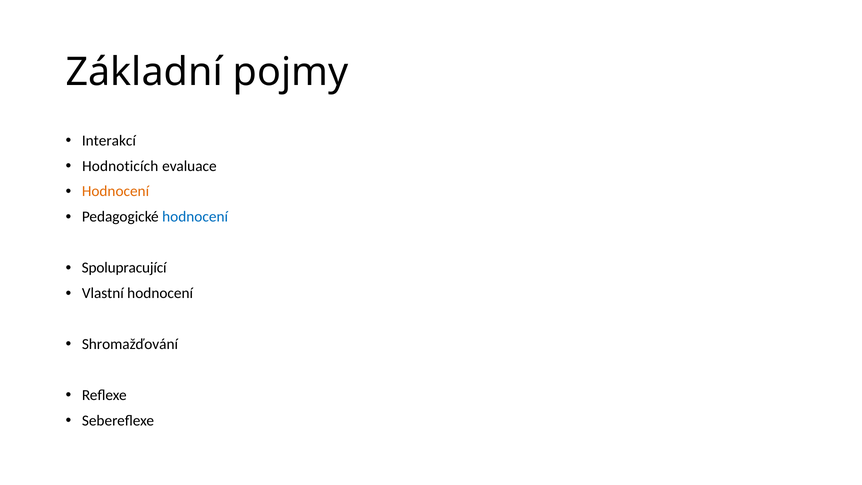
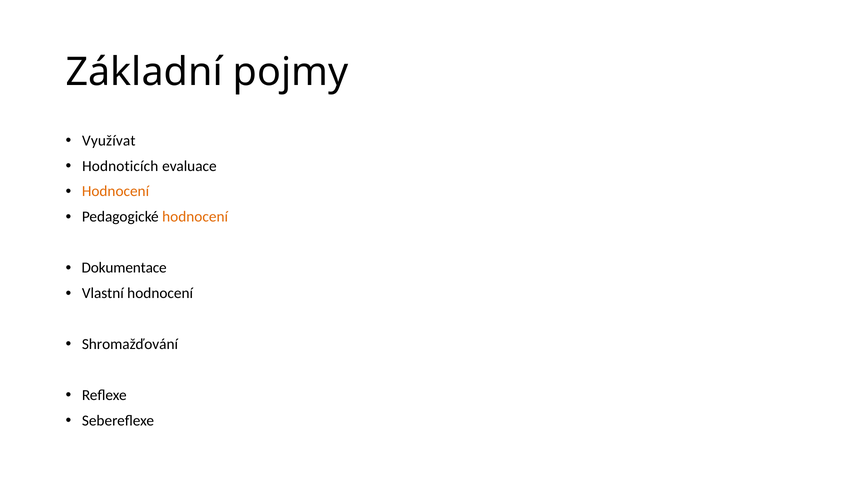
Interakcí: Interakcí -> Využívat (109, 140)
hodnocení colour: blue -> orange (195, 217)
Spolupracující: Spolupracující -> Dokumentace (124, 268)
